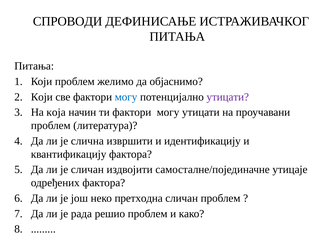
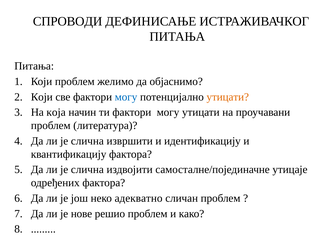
утицати colour: purple -> orange (228, 97)
сличан: сличан -> слична (87, 170)
претходна: претходна -> адекватно (139, 198)
рада: рада -> нове (81, 214)
